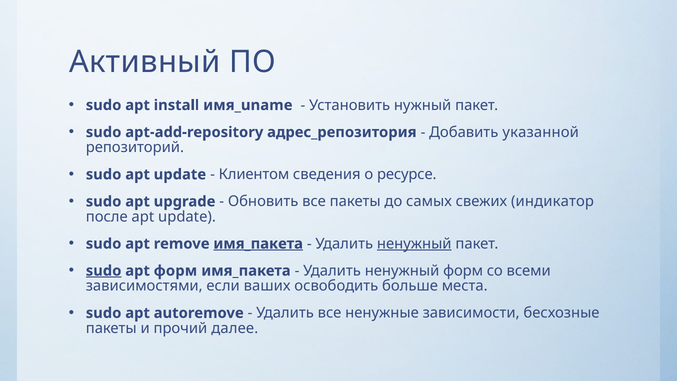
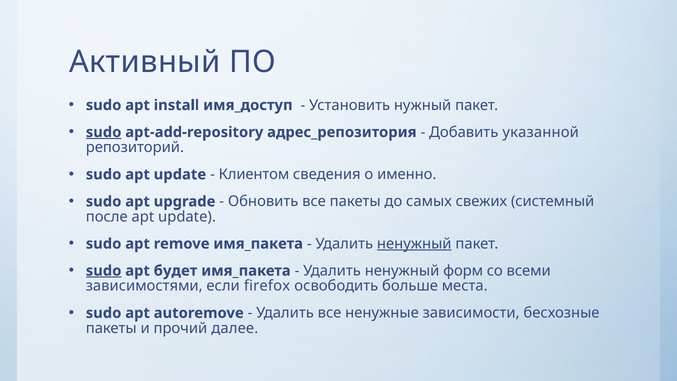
имя_uname: имя_uname -> имя_доступ (248, 105)
sudo underline: none -> present (104, 132)
ресурсе: ресурсе -> именно (407, 174)
индикатор: индикатор -> системный (553, 201)
имя_пакета underline: present -> none (258, 244)
apt форм: форм -> будет (175, 271)
ваших: ваших -> firefox (267, 286)
